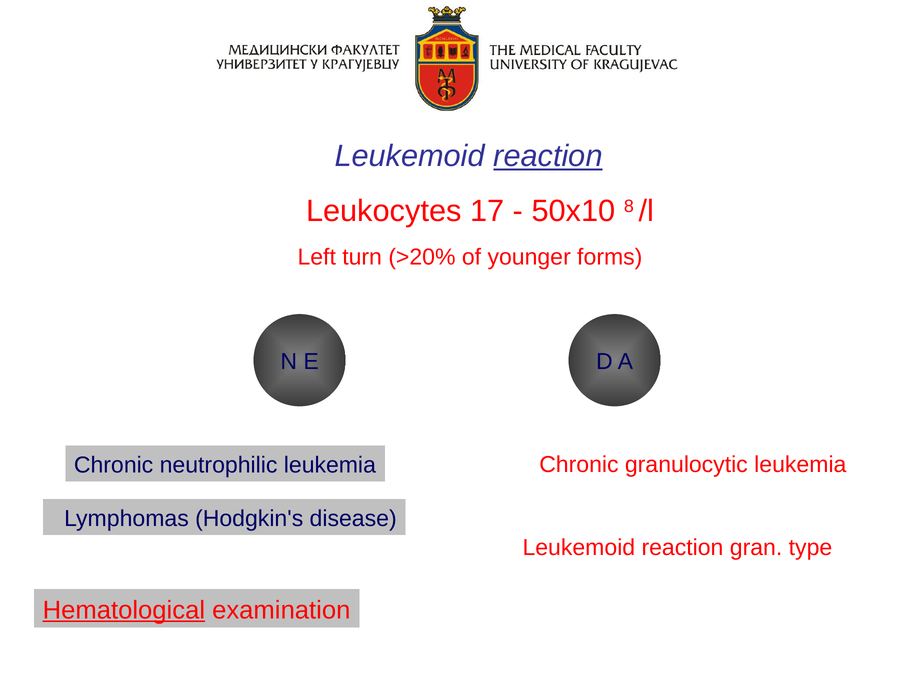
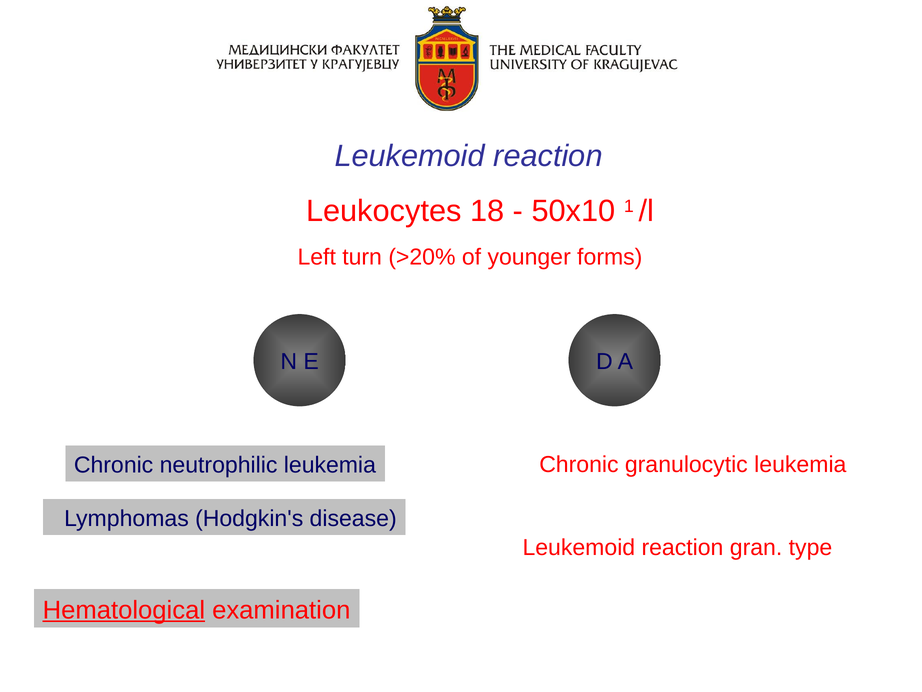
reaction underline: present -> none (548, 156)
17: 17 -> 18 (487, 211)
8: 8 -> 1 (629, 206)
